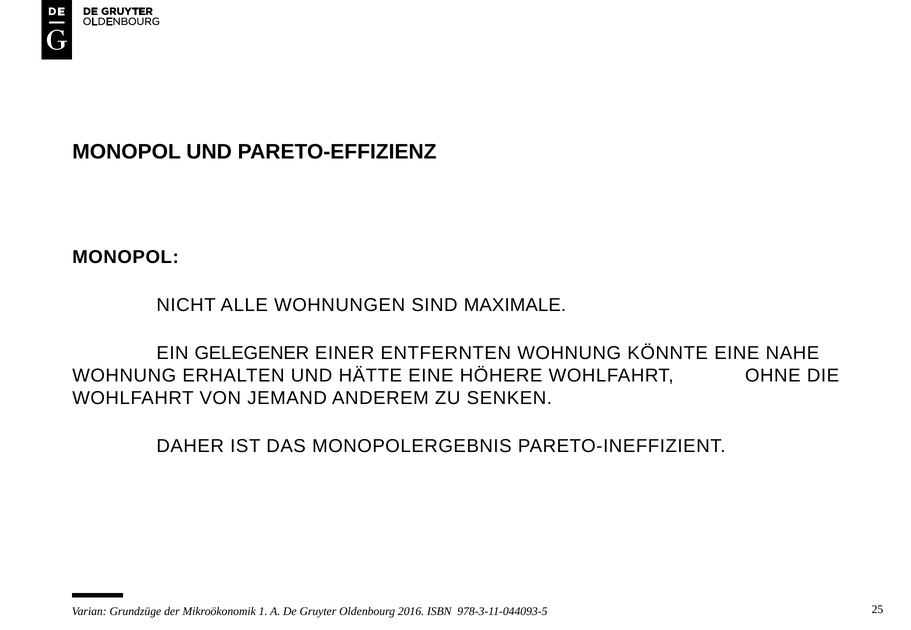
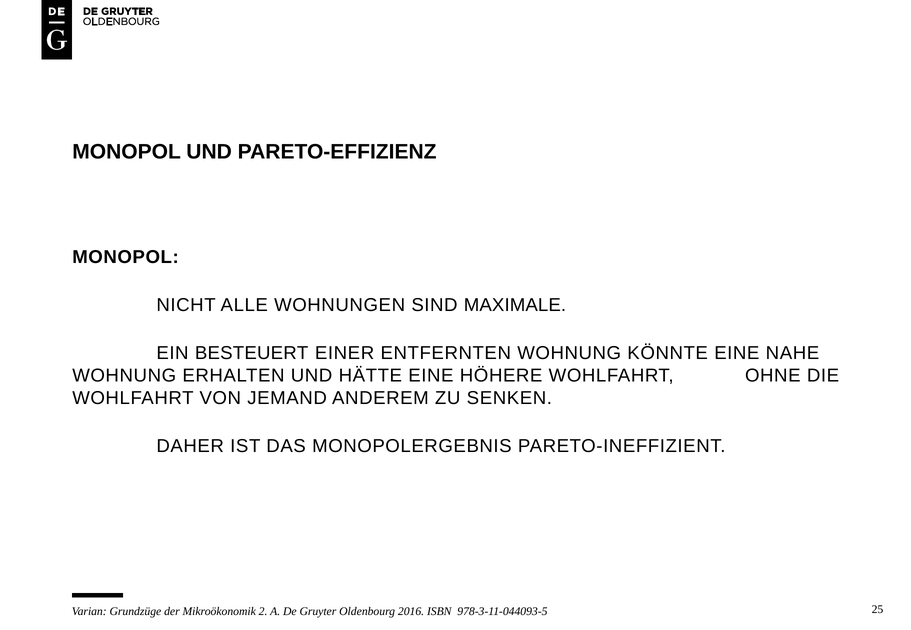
GELEGENER: GELEGENER -> BESTEUERT (252, 353)
1: 1 -> 2 (263, 612)
